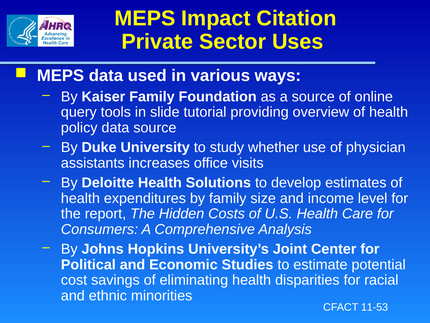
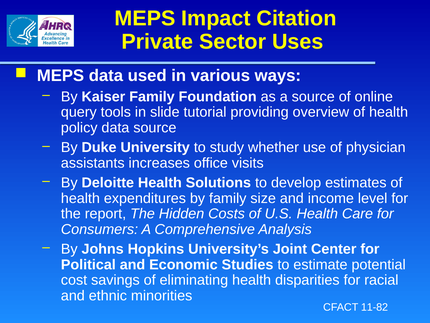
11-53: 11-53 -> 11-82 (374, 307)
